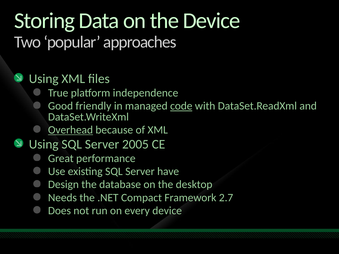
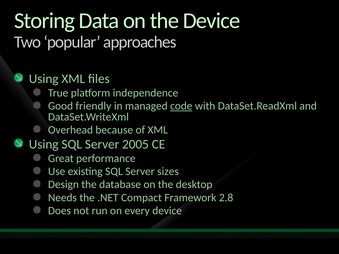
Overhead underline: present -> none (70, 130)
have: have -> sizes (168, 172)
2.7: 2.7 -> 2.8 (226, 198)
